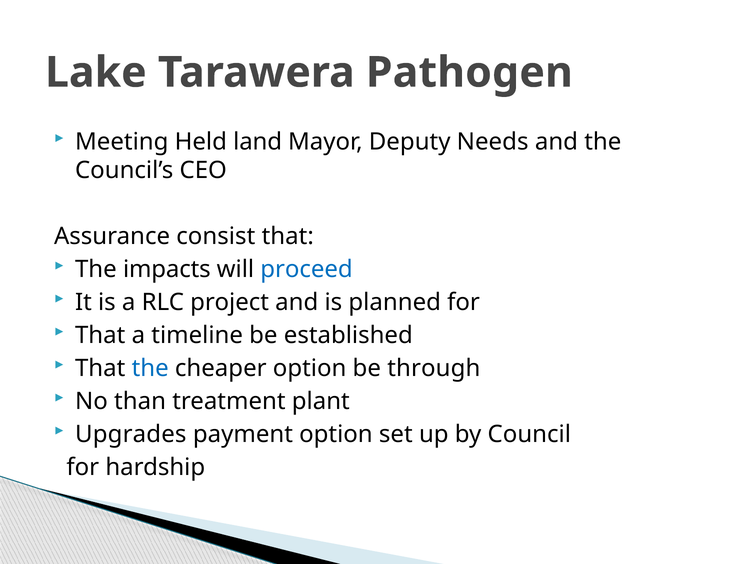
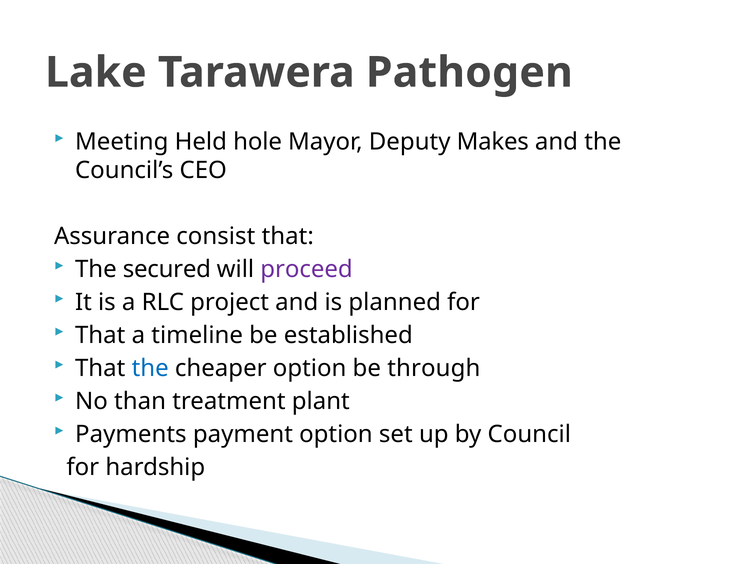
land: land -> hole (258, 142)
Needs: Needs -> Makes (493, 142)
impacts: impacts -> secured (167, 269)
proceed colour: blue -> purple (307, 269)
Upgrades: Upgrades -> Payments (131, 434)
